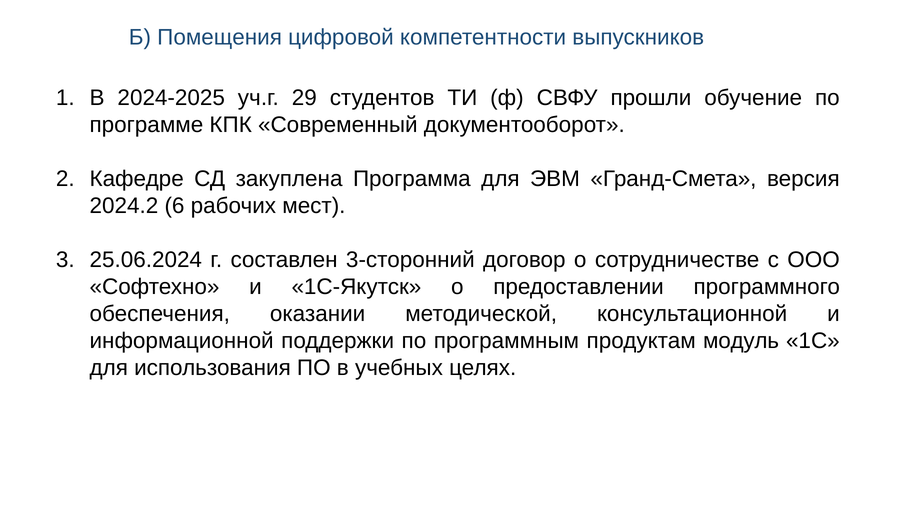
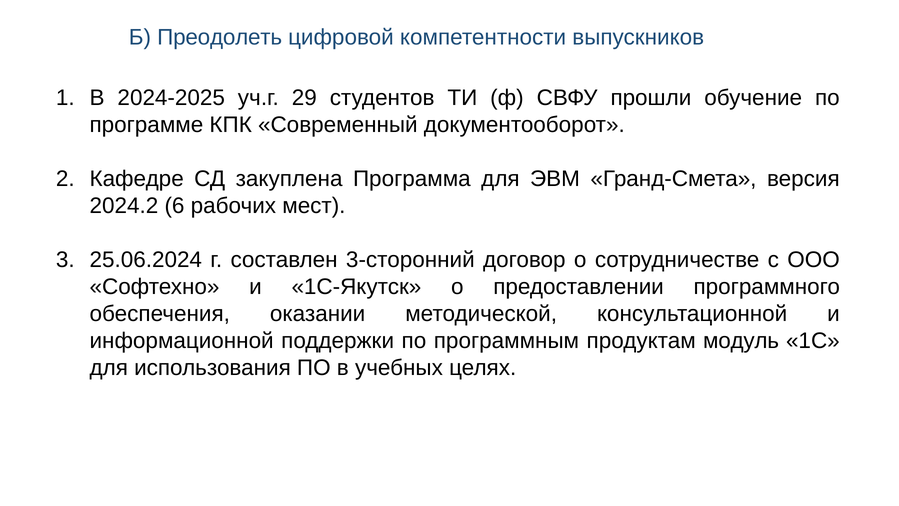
Помещения: Помещения -> Преодолеть (220, 37)
